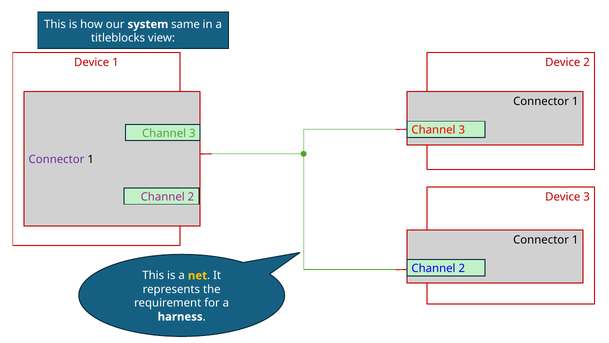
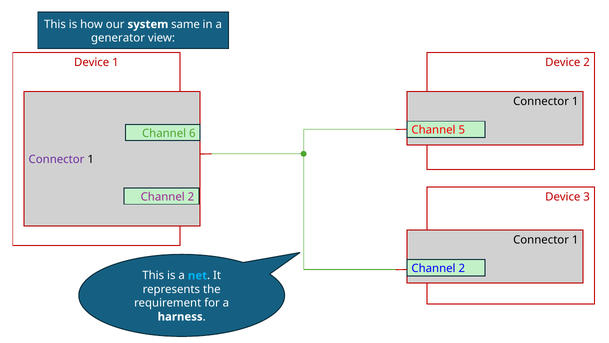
titleblocks: titleblocks -> generator (118, 38)
3: 3 -> 5 (462, 130)
3: 3 -> 6 (192, 133)
net colour: yellow -> light blue (197, 275)
